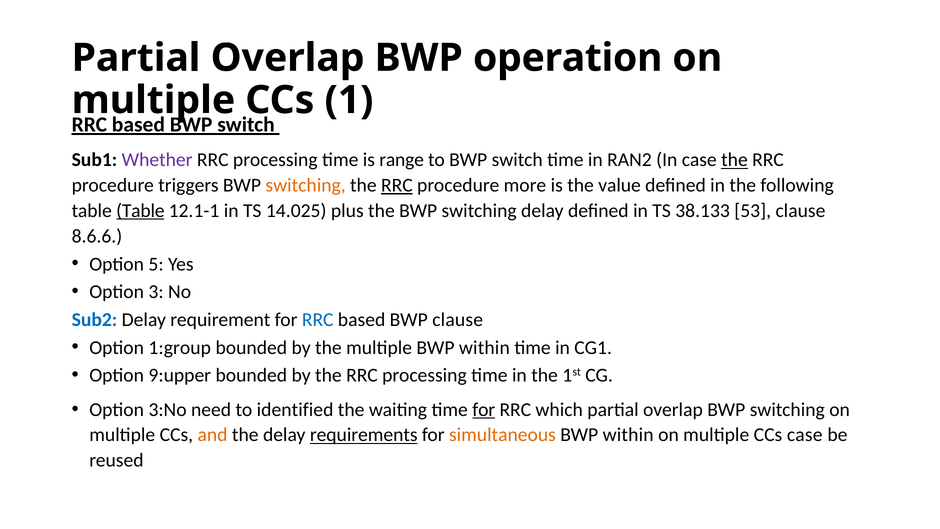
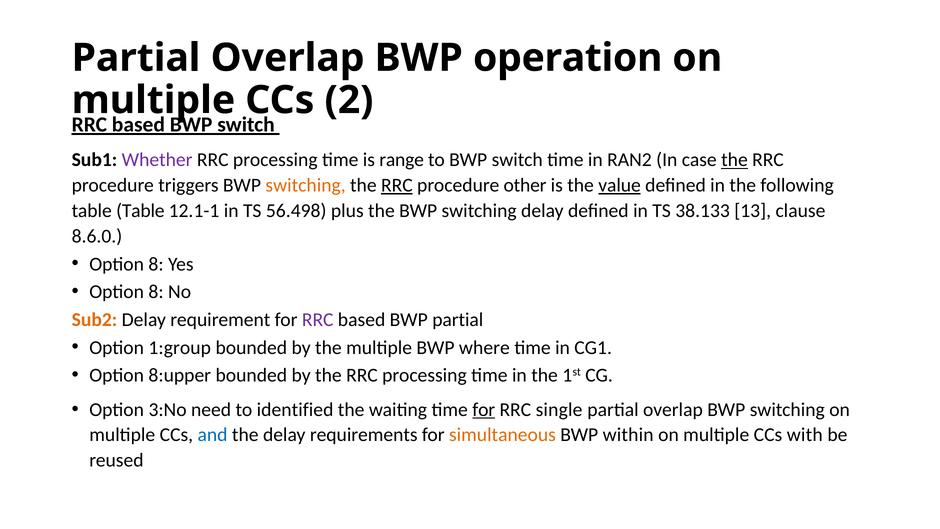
1: 1 -> 2 (349, 100)
more: more -> other (525, 185)
value underline: none -> present (620, 185)
Table underline: present -> none (140, 211)
14.025: 14.025 -> 56.498 (296, 211)
53: 53 -> 13 (753, 211)
8.6.6: 8.6.6 -> 8.6.0 (97, 236)
5: 5 -> 8 (156, 264)
3: 3 -> 8 (156, 292)
Sub2 colour: blue -> orange (94, 320)
RRC colour: blue -> purple (318, 320)
BWP clause: clause -> partial (458, 320)
multiple BWP within: within -> where (484, 347)
9:upper: 9:upper -> 8:upper (180, 375)
which: which -> single (559, 409)
and colour: orange -> blue (212, 435)
requirements underline: present -> none (364, 435)
CCs case: case -> with (805, 435)
